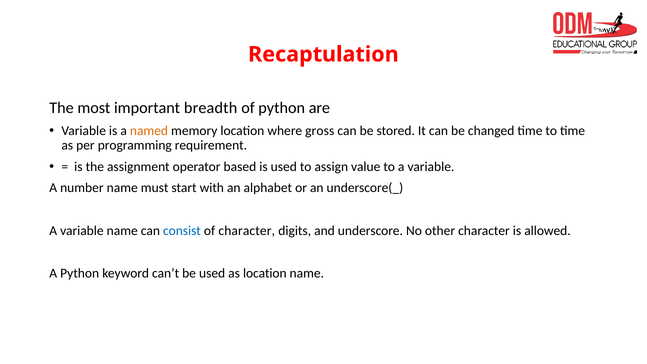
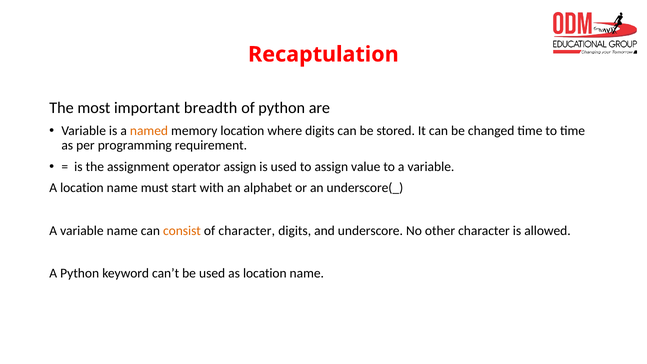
where gross: gross -> digits (320, 131)
operator based: based -> assign (240, 167)
A number: number -> location (82, 188)
consist colour: blue -> orange (182, 231)
